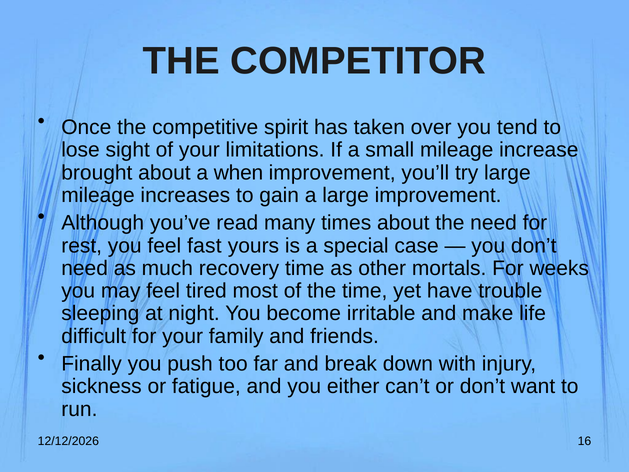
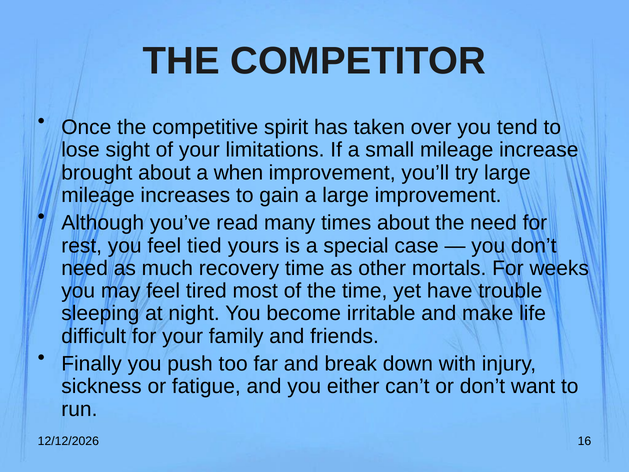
fast: fast -> tied (204, 245)
